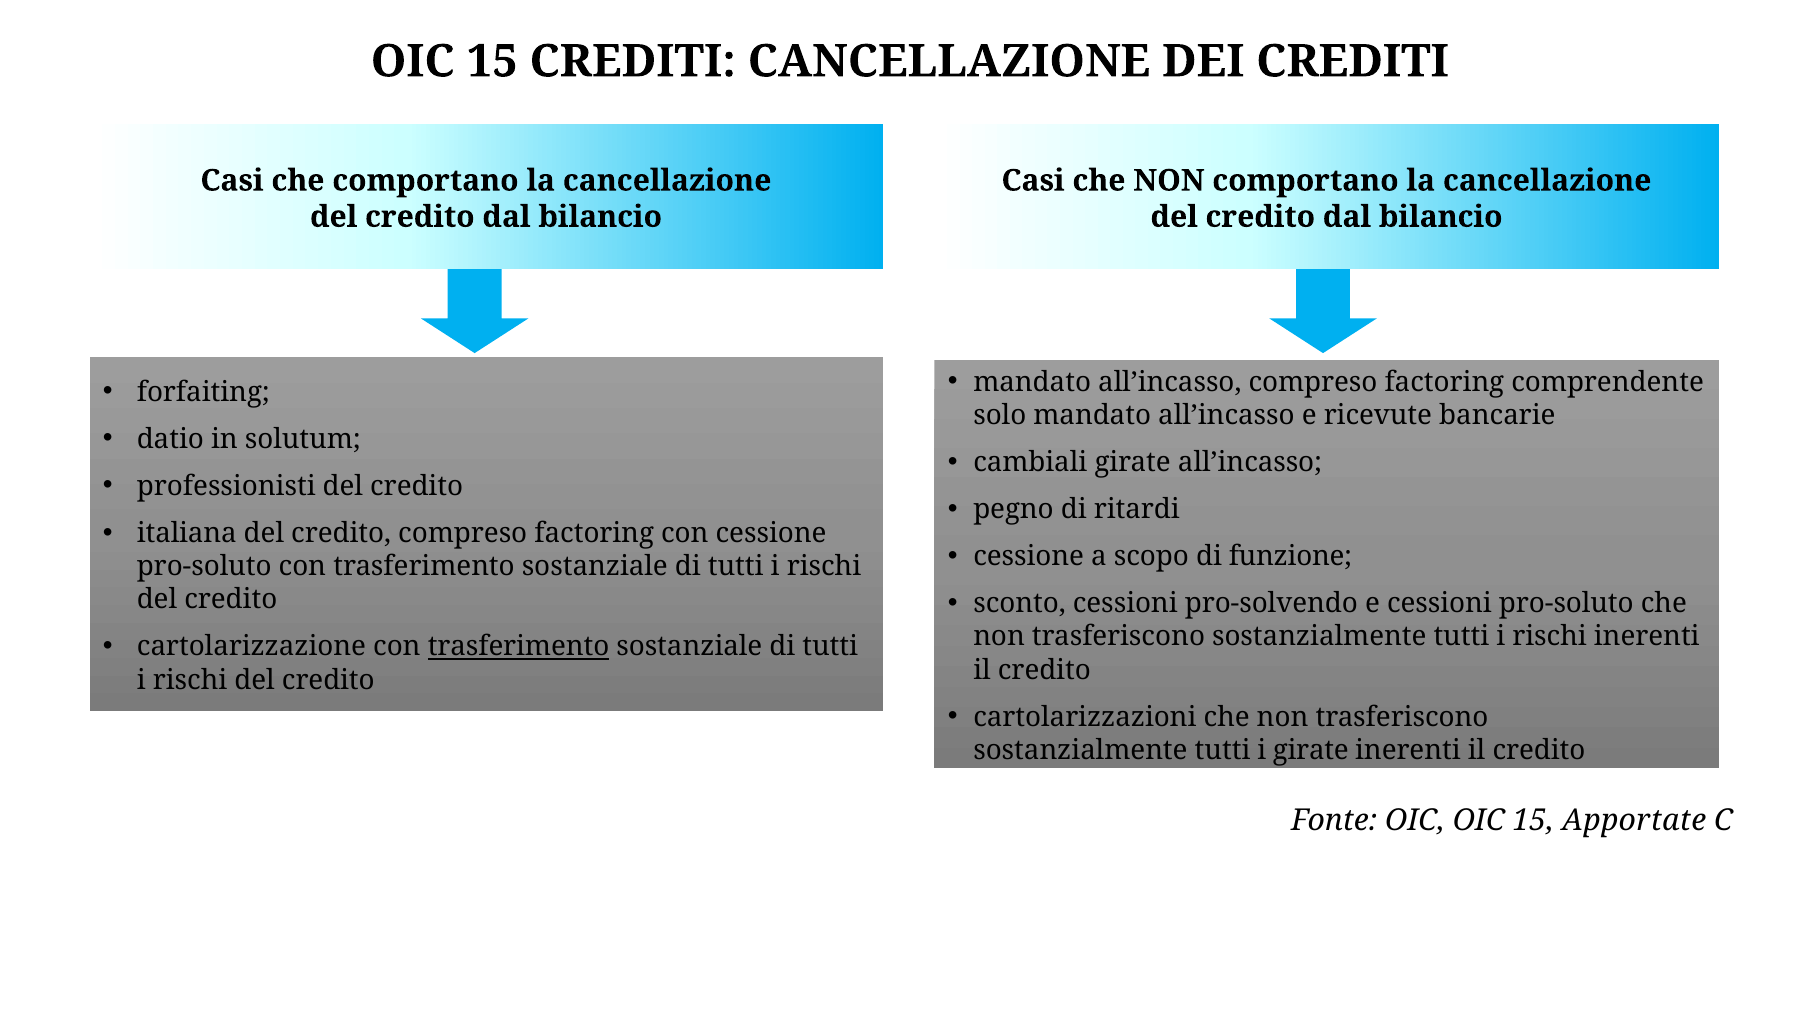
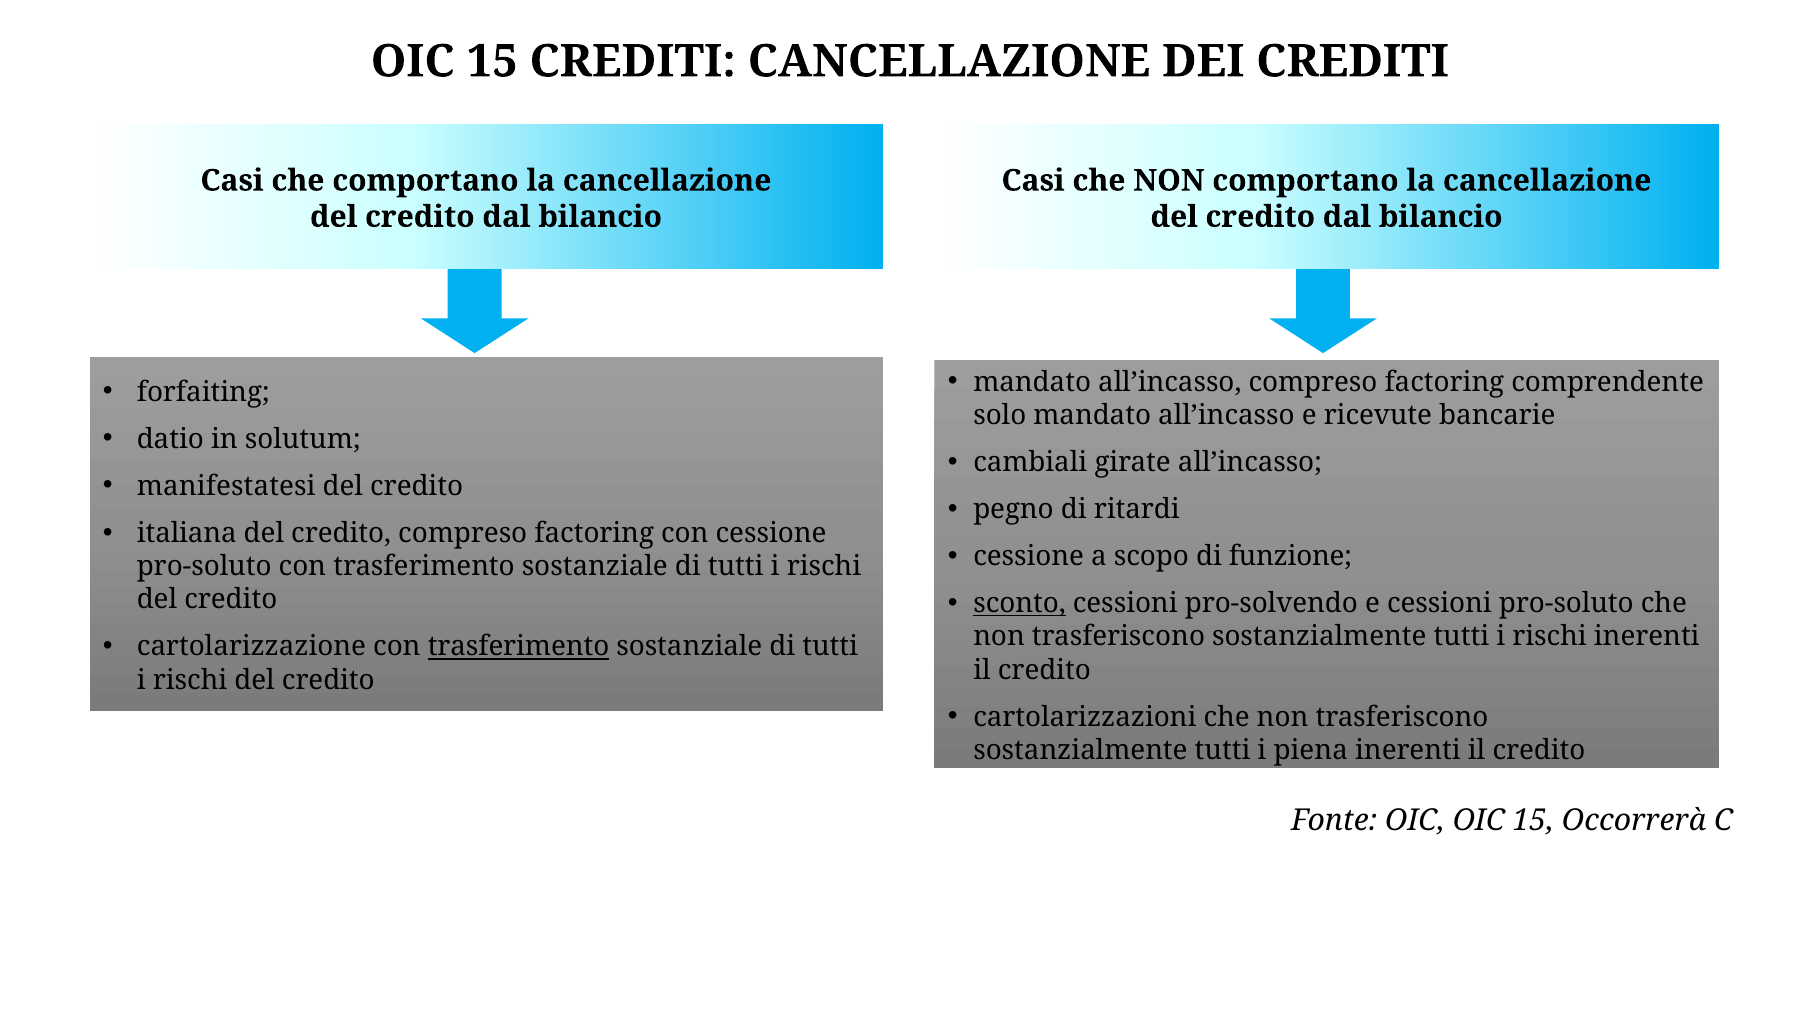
professionisti: professionisti -> manifestatesi (226, 487)
sconto underline: none -> present (1020, 604)
i girate: girate -> piena (1311, 750)
Apportate: Apportate -> Occorrerà (1634, 820)
